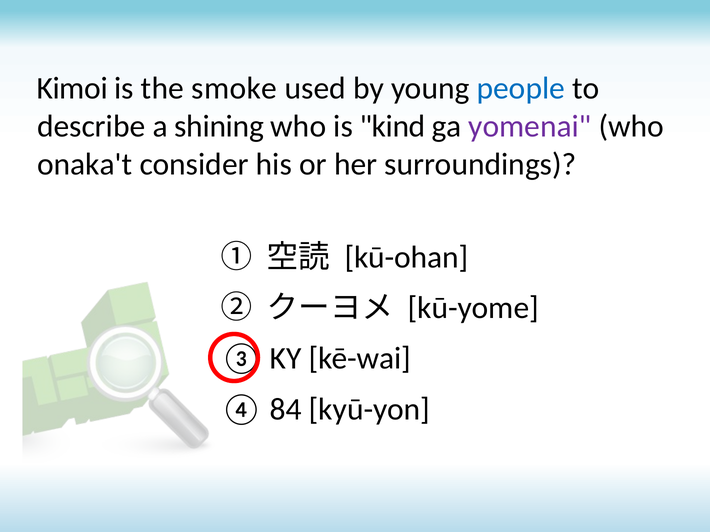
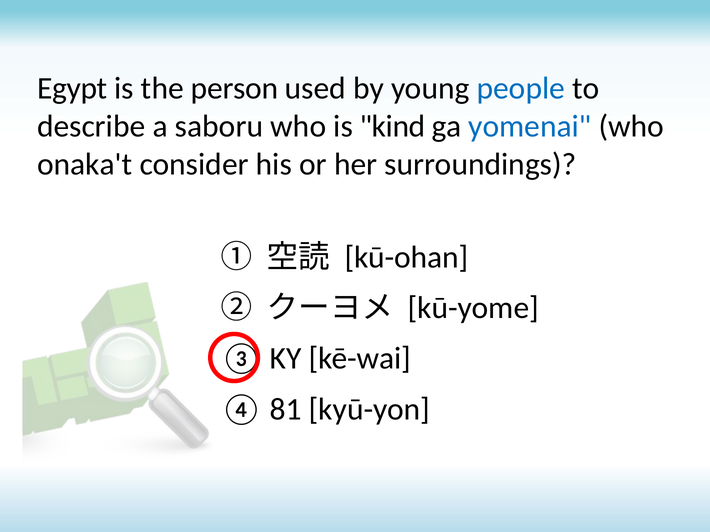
Kimoi: Kimoi -> Egypt (72, 89)
smoke: smoke -> person (234, 89)
shining: shining -> saboru (219, 126)
yomenai colour: purple -> blue (530, 126)
84: 84 -> 81 (286, 409)
